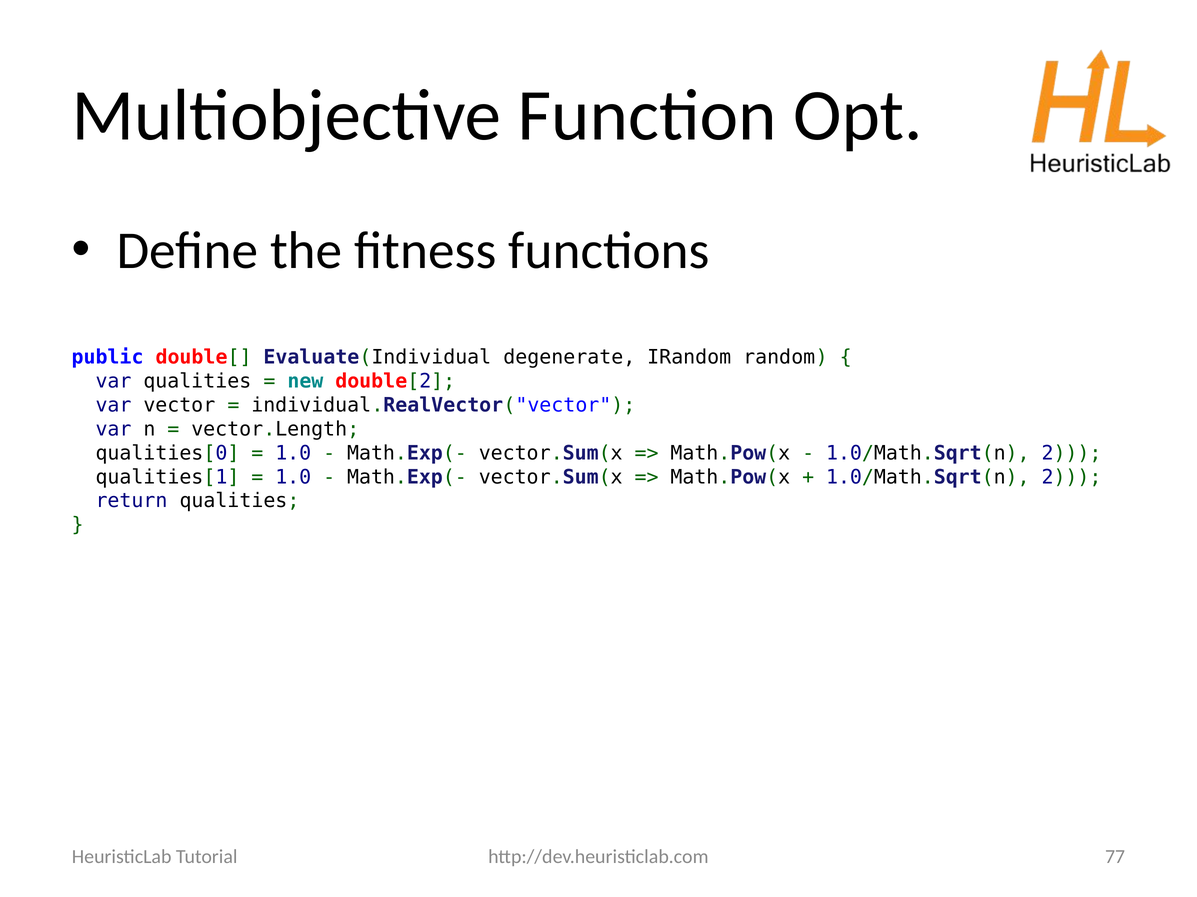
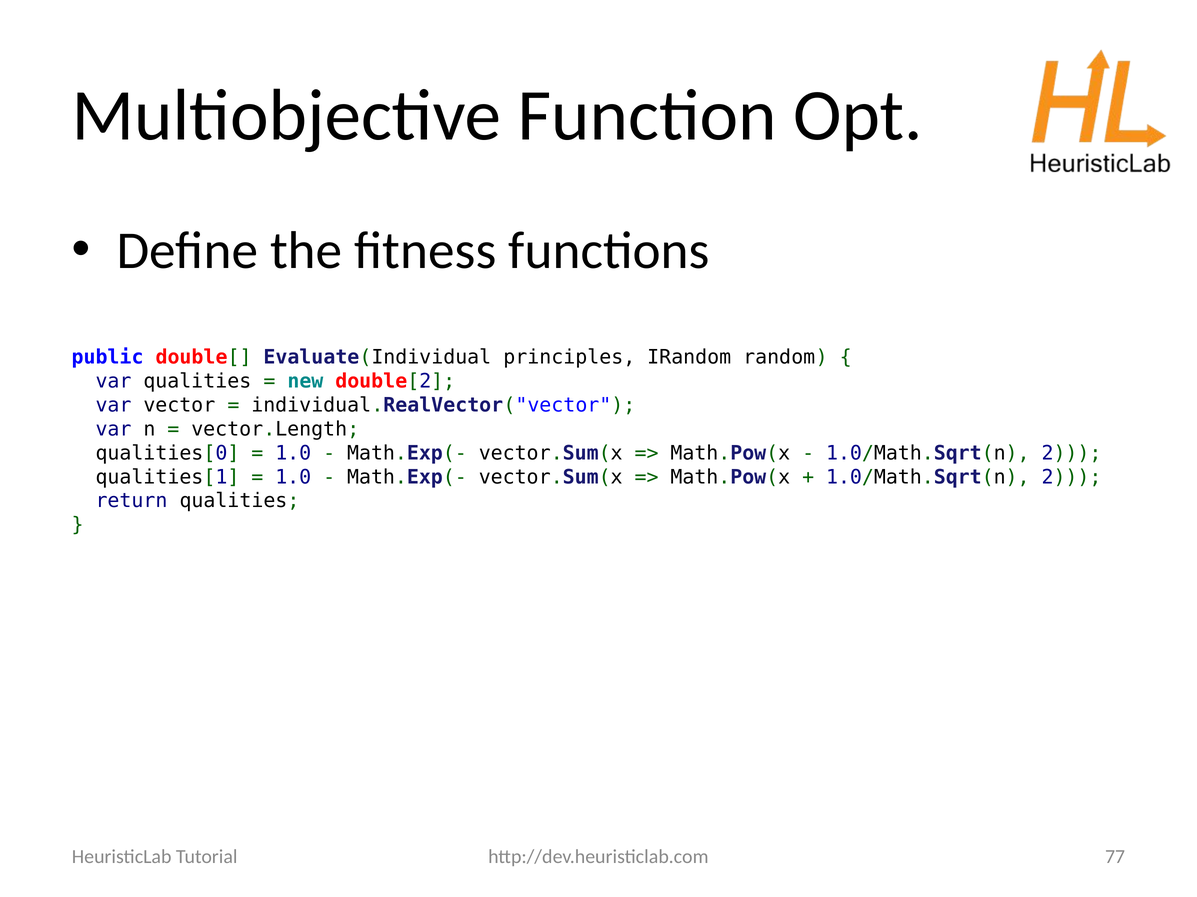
degenerate: degenerate -> principles (569, 358)
